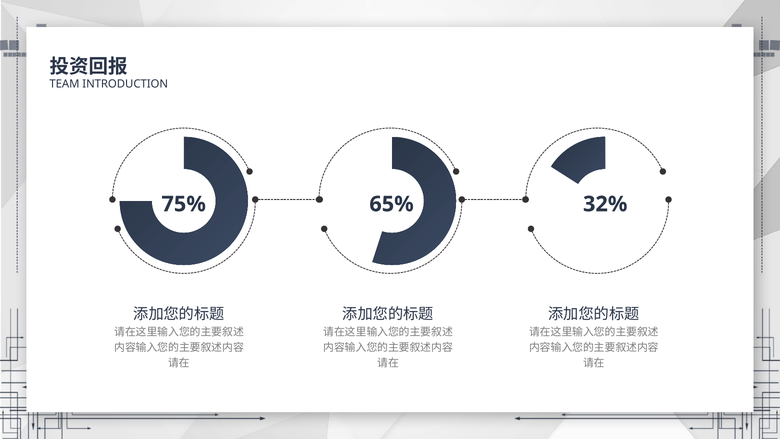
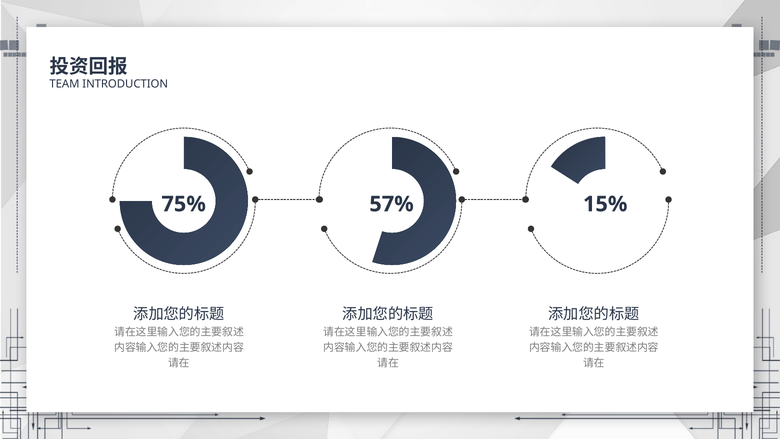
65%: 65% -> 57% (392, 204)
32%: 32% -> 15% (605, 204)
